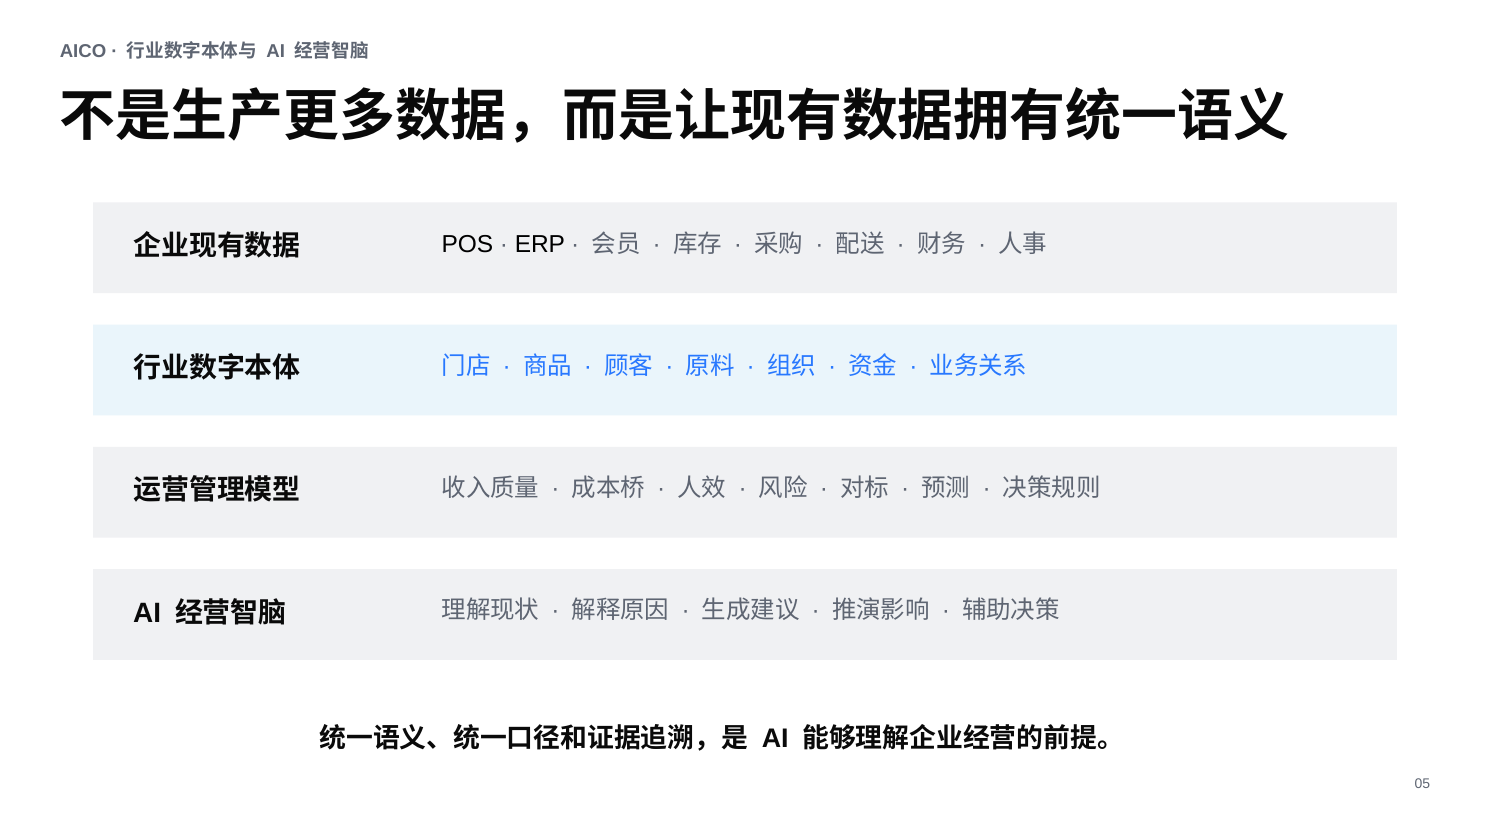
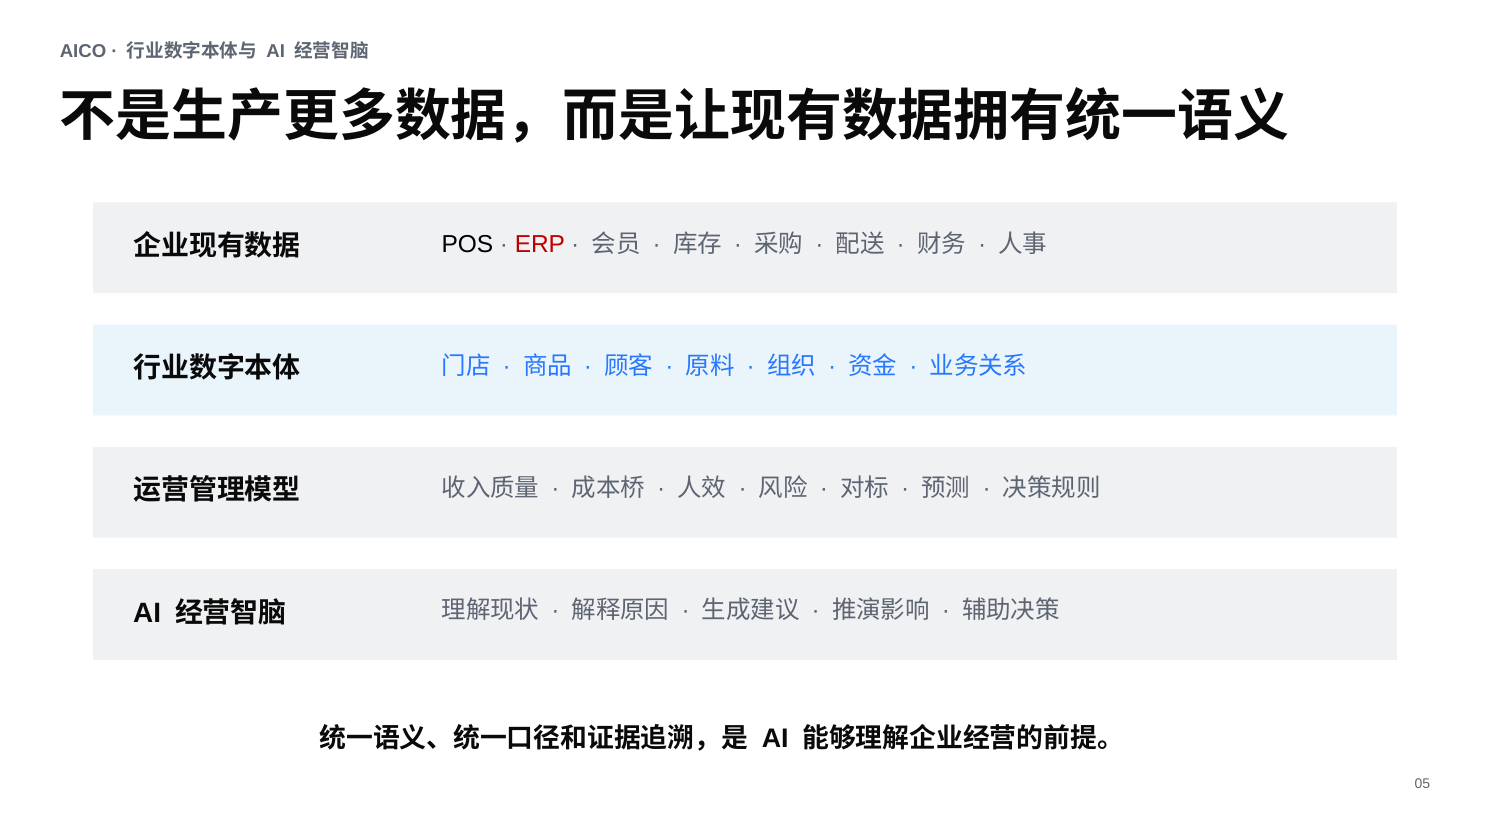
ERP colour: black -> red (540, 244)
